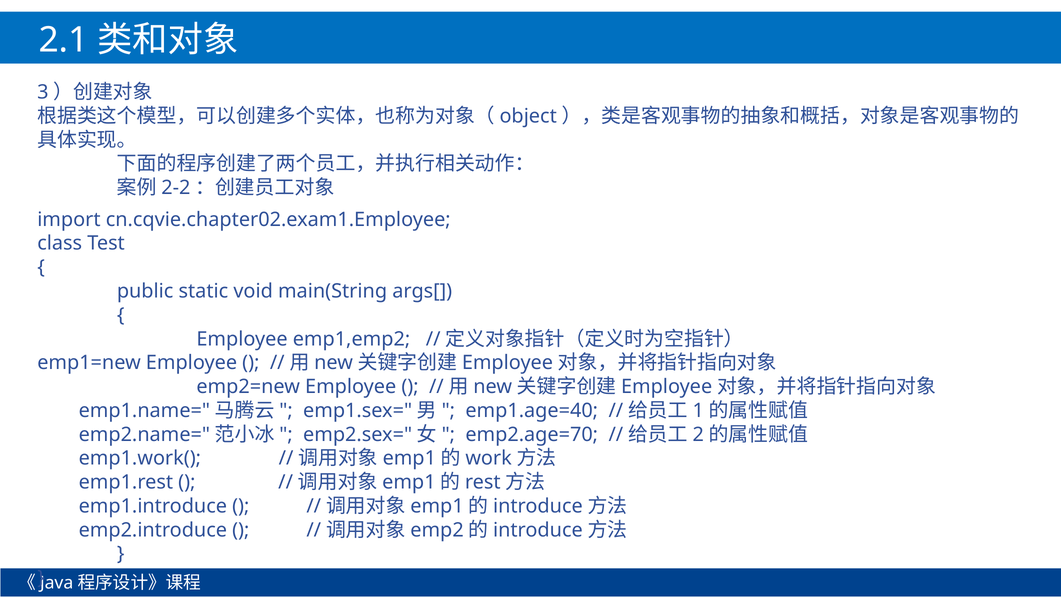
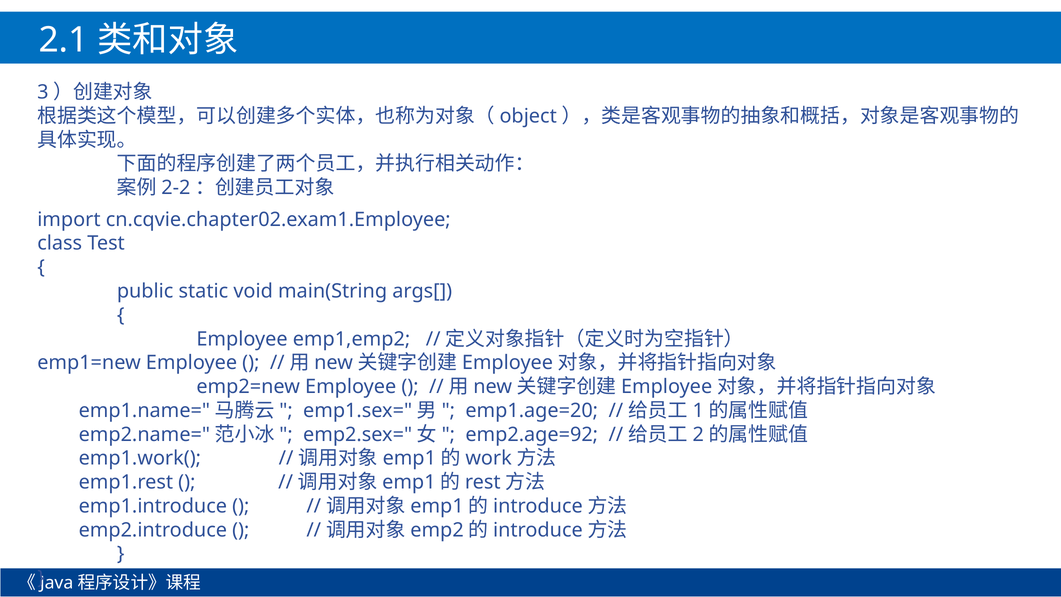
emp1.age=40: emp1.age=40 -> emp1.age=20 (532, 410)
emp2.age=70: emp2.age=70 -> emp2.age=92 (532, 434)
